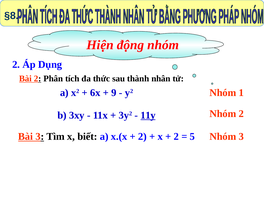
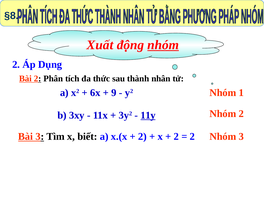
Hiện: Hiện -> Xuất (100, 45)
nhóm underline: none -> present (163, 45)
5: 5 -> 2 (192, 137)
